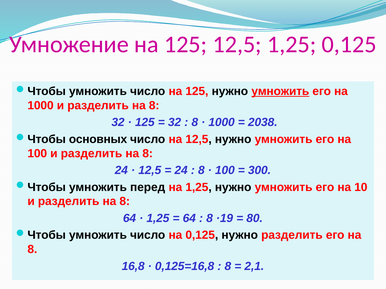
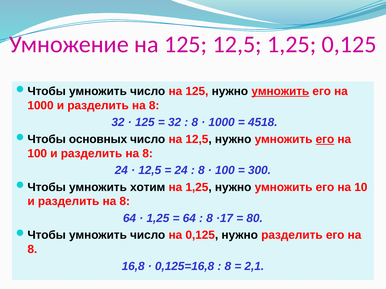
2038: 2038 -> 4518 (263, 123)
его underline: none -> present (325, 140)
перед: перед -> хотим (148, 188)
·19: ·19 -> ·17 (225, 219)
